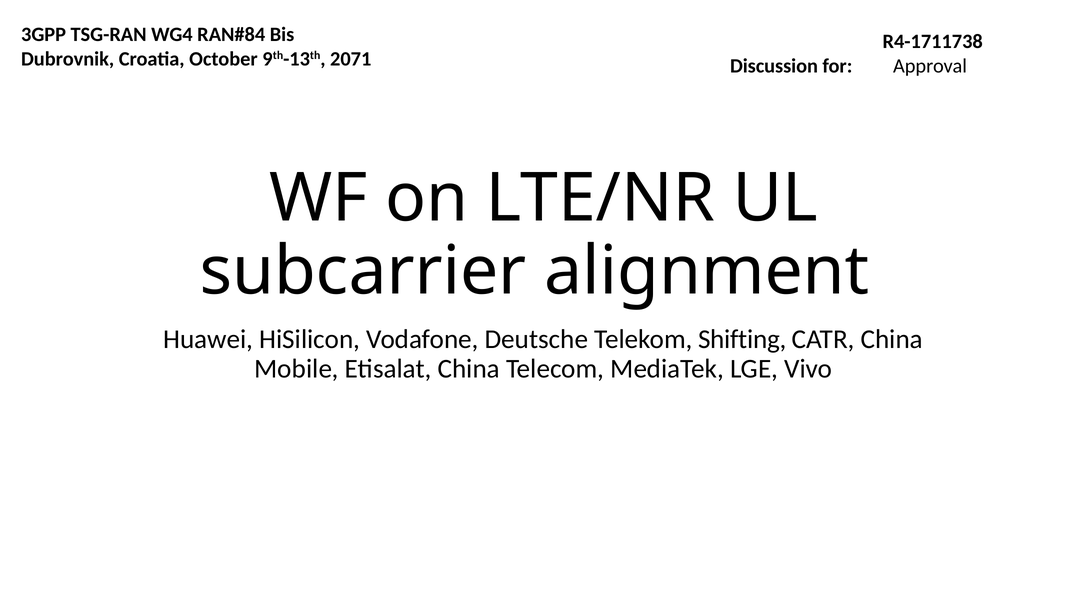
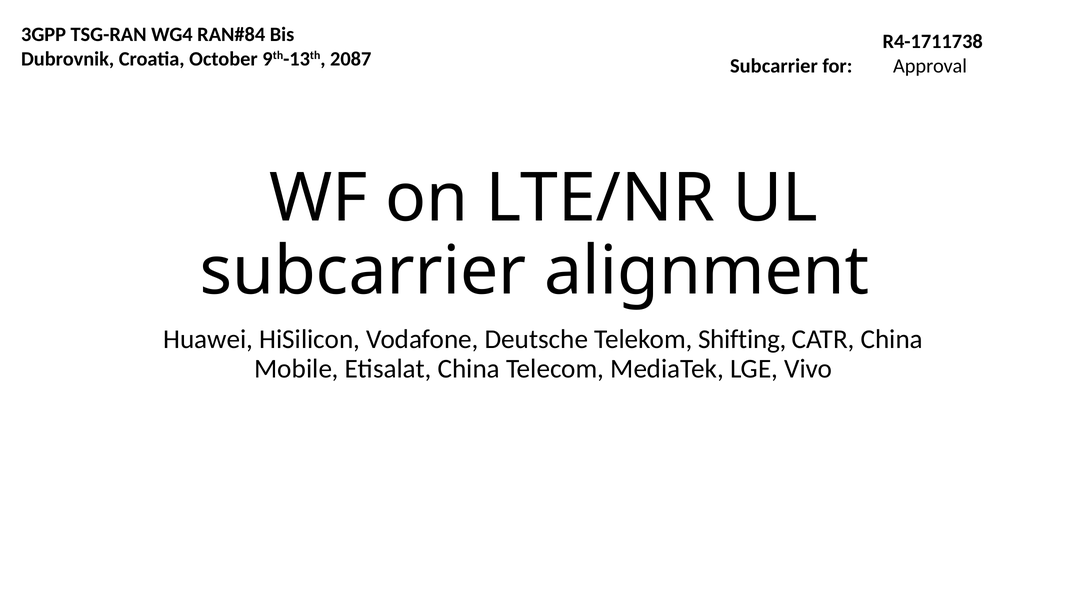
2071: 2071 -> 2087 (351, 59)
Discussion: Discussion -> Subcarrier (774, 66)
